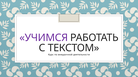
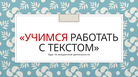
УЧИМСЯ colour: purple -> red (44, 38)
